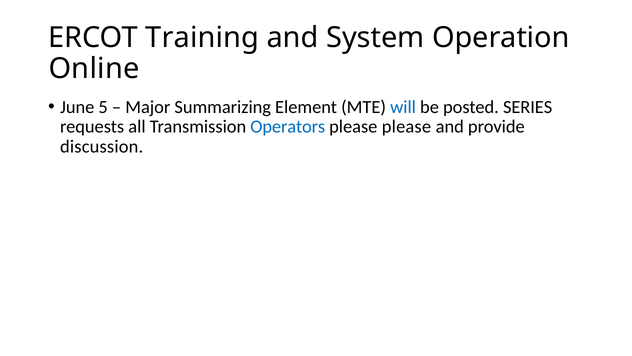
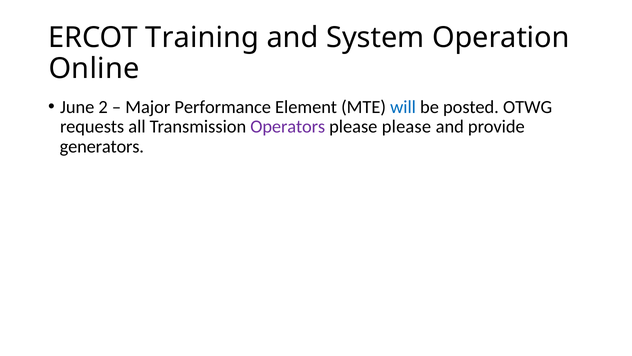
5: 5 -> 2 (103, 107)
Summarizing: Summarizing -> Performance (223, 107)
SERIES: SERIES -> OTWG (528, 107)
Operators colour: blue -> purple (288, 127)
discussion: discussion -> generators (102, 147)
